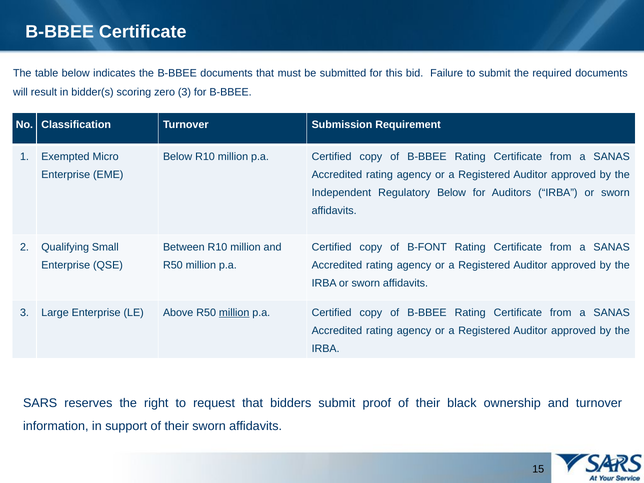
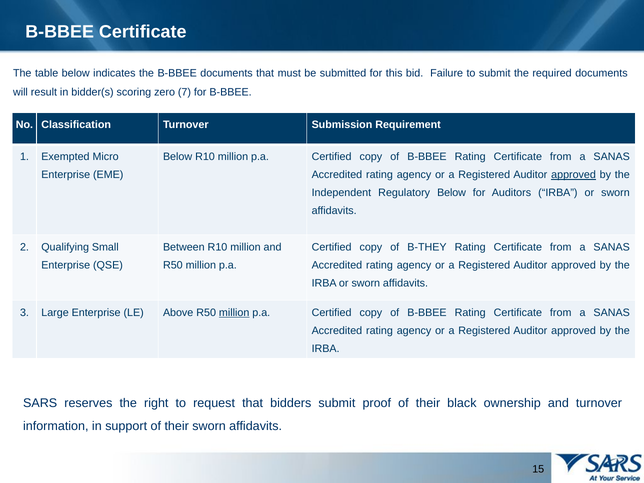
zero 3: 3 -> 7 (184, 92)
approved underline: none -> present (574, 175)
B-FONT: B-FONT -> B-THEY (427, 247)
